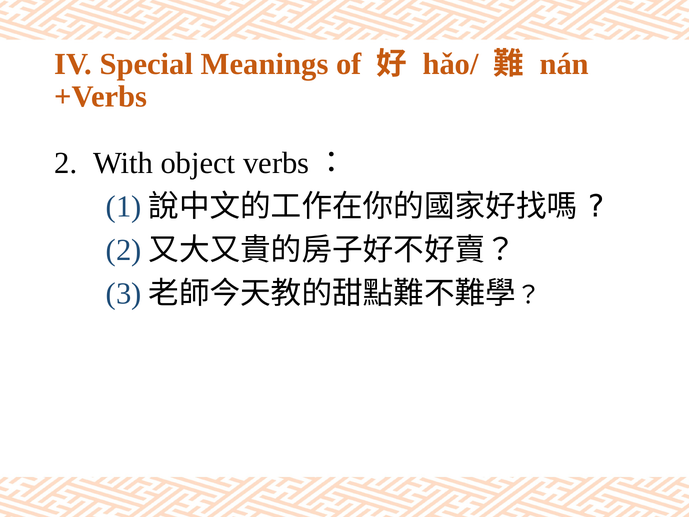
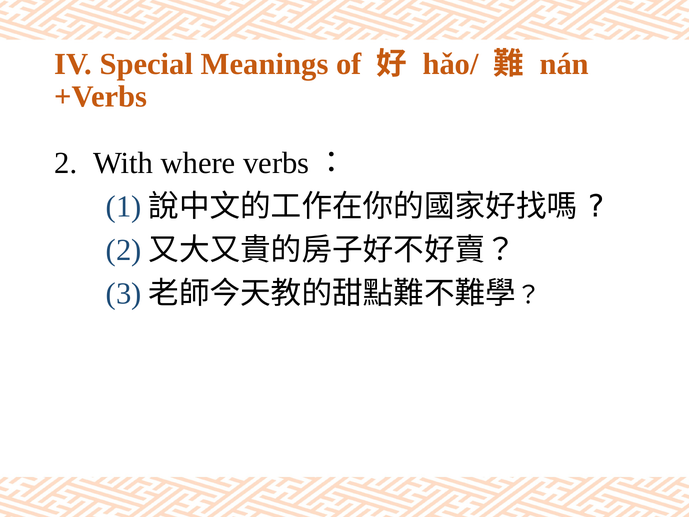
object: object -> where (198, 163)
